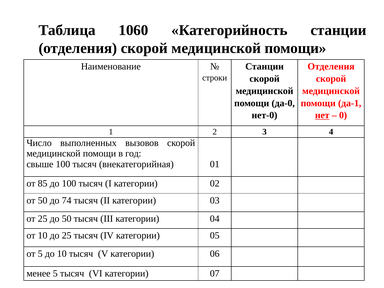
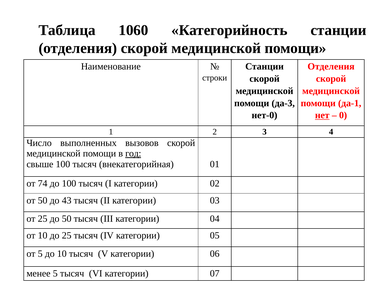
да-0: да-0 -> да-3 (283, 103)
год underline: none -> present (133, 153)
85: 85 -> 74 (43, 184)
74: 74 -> 43 (67, 200)
